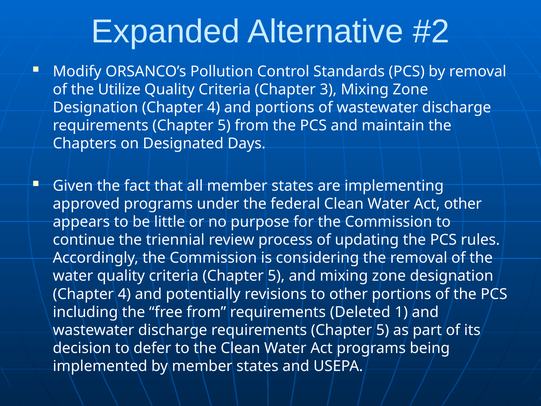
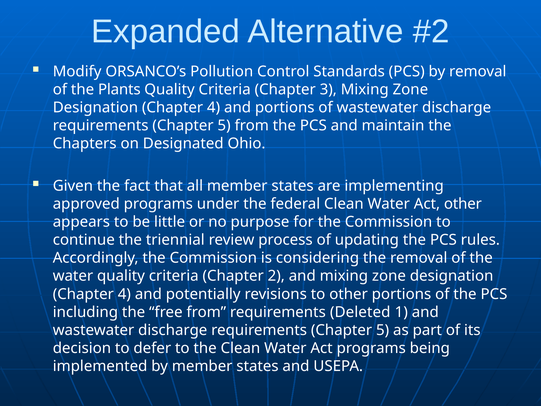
Utilize: Utilize -> Plants (119, 89)
Days: Days -> Ohio (247, 144)
criteria Chapter 5: 5 -> 2 (276, 276)
